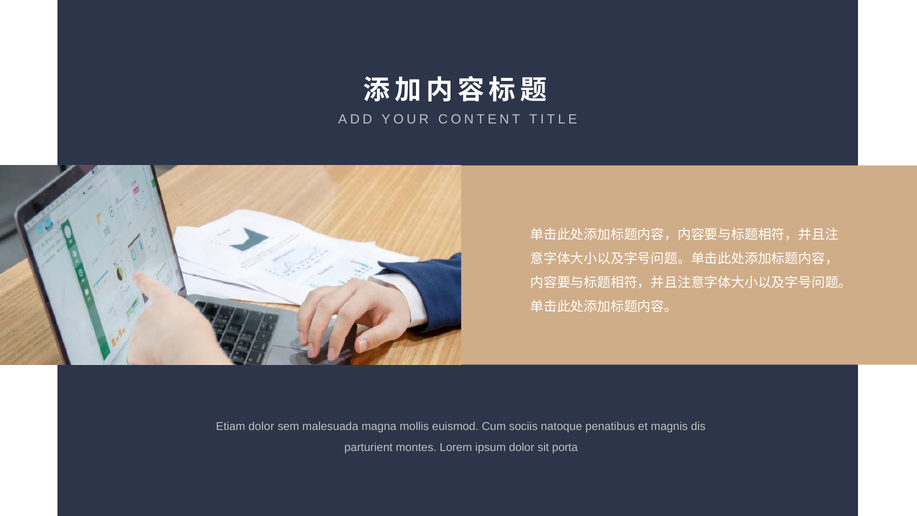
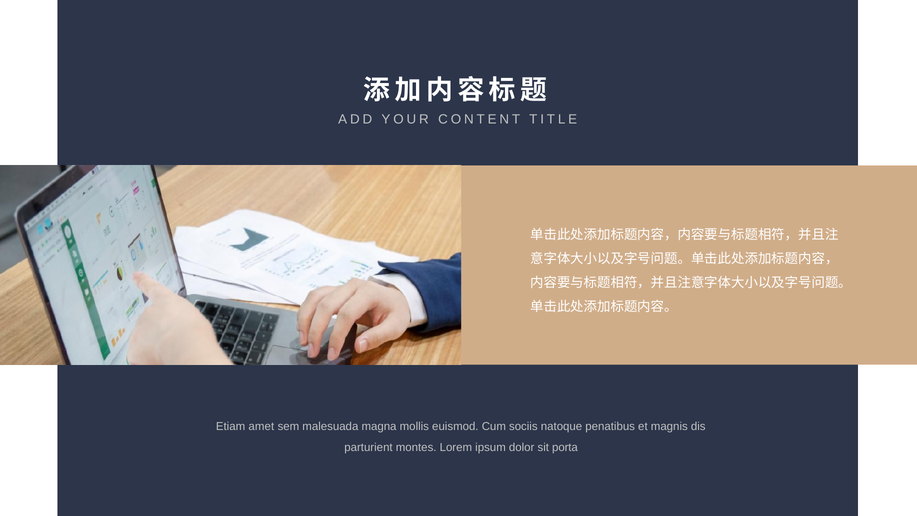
Etiam dolor: dolor -> amet (261, 427)
